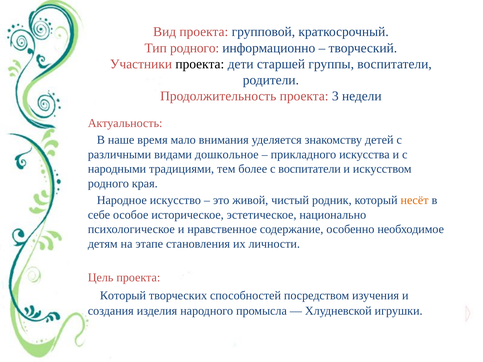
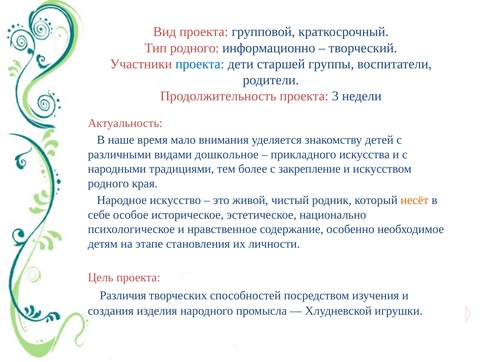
проекта colour: black -> blue (200, 64)
с воспитатели: воспитатели -> закрепление (310, 169)
Который: Который -> Различия (123, 296)
